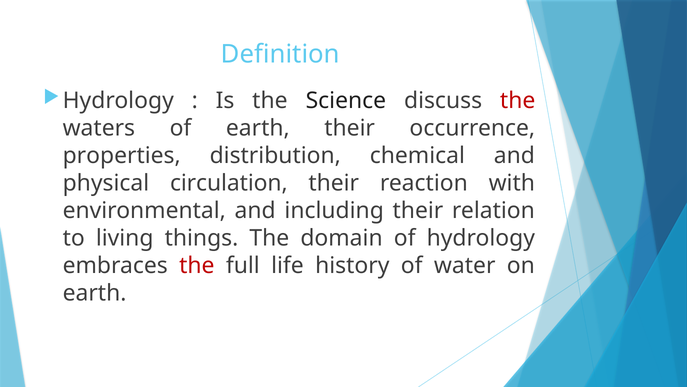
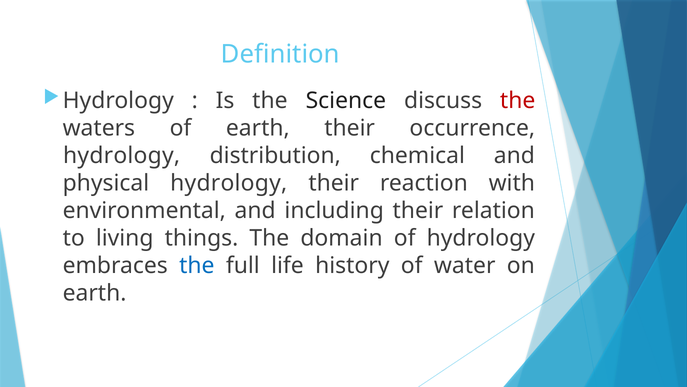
properties: properties -> hydrology (122, 155)
physical circulation: circulation -> hydrology (229, 183)
the colour: red -> blue (197, 265)
